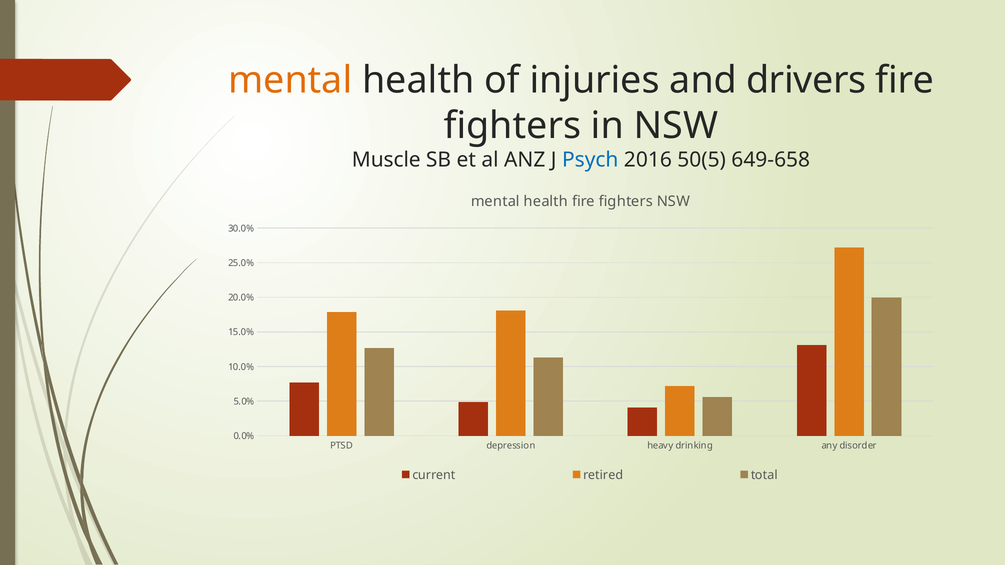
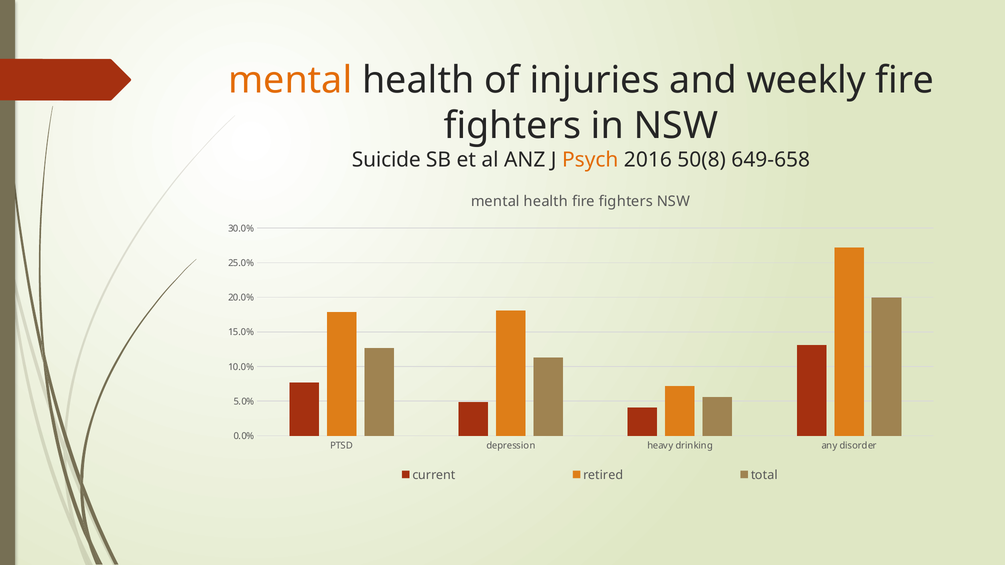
drivers: drivers -> weekly (806, 80)
Muscle: Muscle -> Suicide (386, 160)
Psych colour: blue -> orange (590, 160)
50(5: 50(5 -> 50(8 (702, 160)
